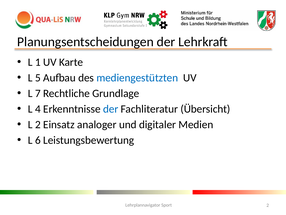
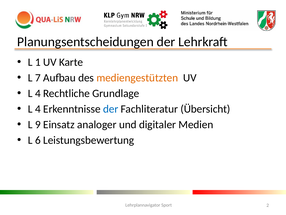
5: 5 -> 7 (38, 78)
mediengestützten colour: blue -> orange (137, 78)
7: 7 -> 4 (38, 93)
L 2: 2 -> 9 (38, 124)
